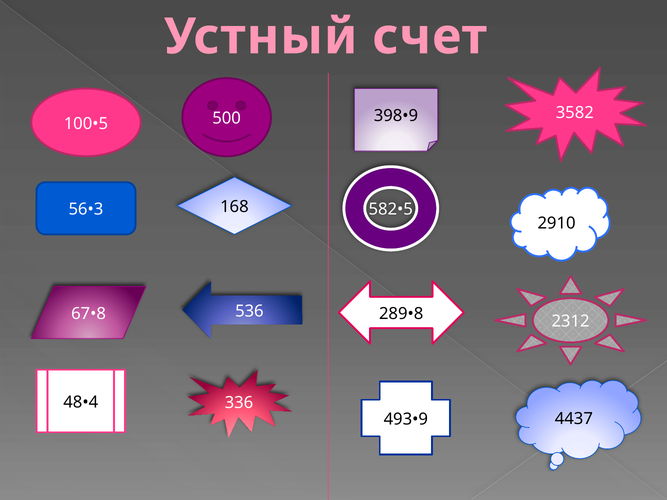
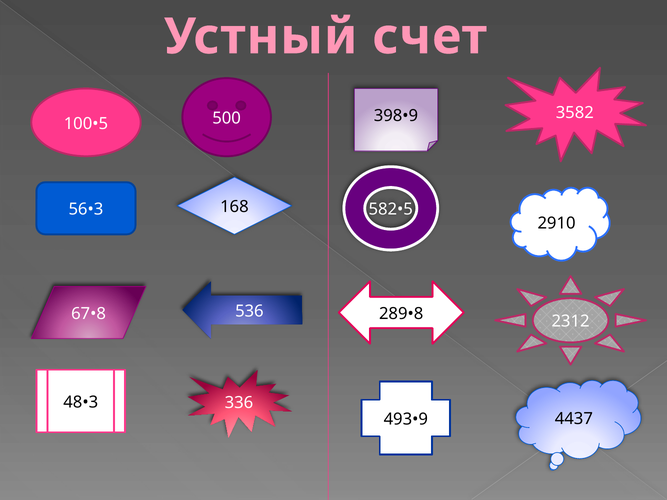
48•4: 48•4 -> 48•3 (81, 402)
